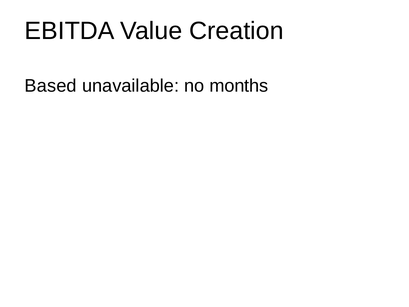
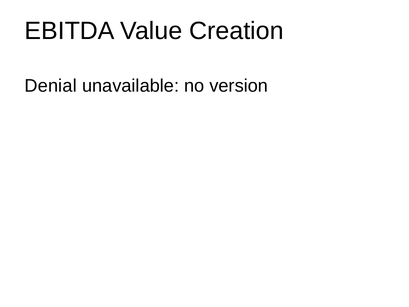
Based: Based -> Denial (51, 86)
months: months -> version (239, 86)
